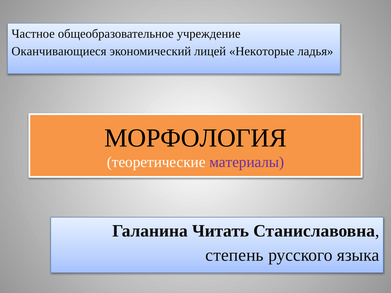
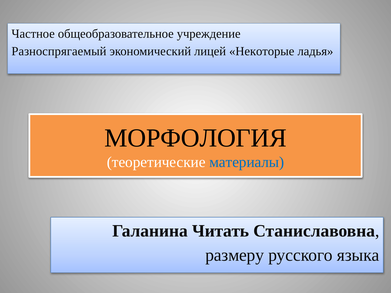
Оканчивающиеся: Оканчивающиеся -> Разноспрягаемый (59, 51)
материалы colour: purple -> blue (247, 162)
степень: степень -> размеру (235, 255)
